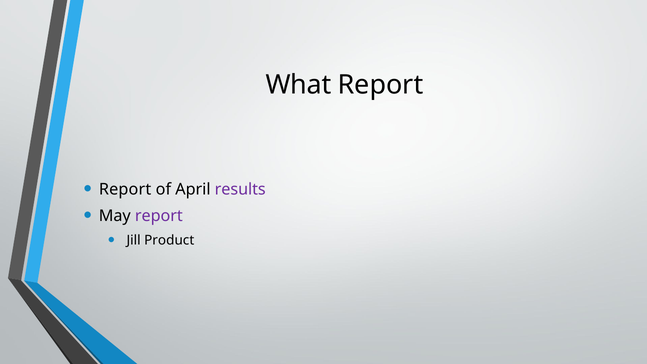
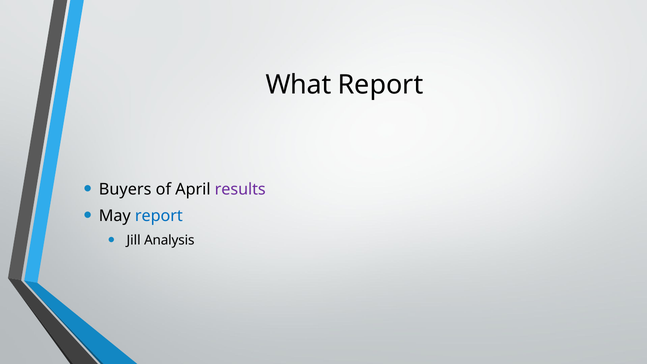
Report: Report -> Buyers (125, 189)
report colour: purple -> blue (159, 216)
Product: Product -> Analysis (169, 240)
